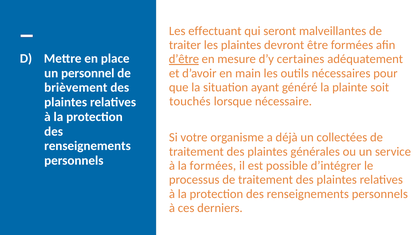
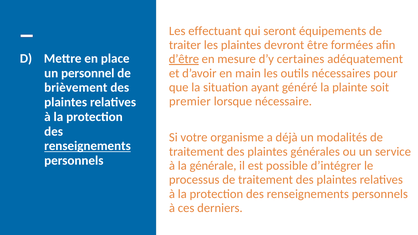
malveillantes: malveillantes -> équipements (333, 31)
touchés: touchés -> premier (190, 101)
collectées: collectées -> modalités (342, 138)
renseignements underline: none -> present (88, 146)
la formées: formées -> générale (213, 166)
